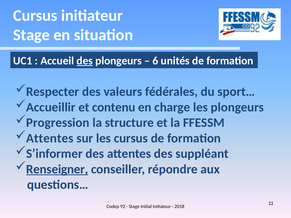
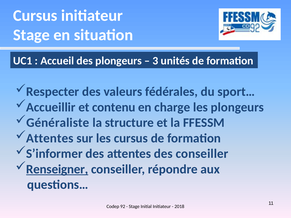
des underline: present -> none (85, 61)
6: 6 -> 3 (155, 61)
Progression: Progression -> Généraliste (58, 123)
des suppléant: suppléant -> conseiller (202, 154)
